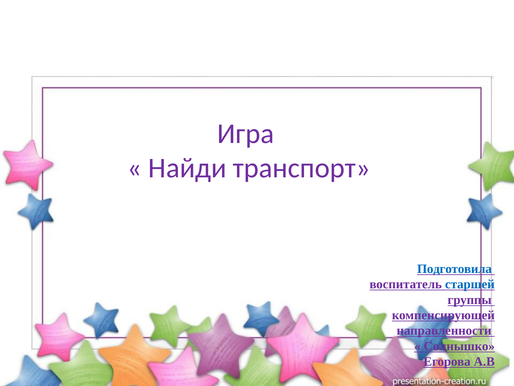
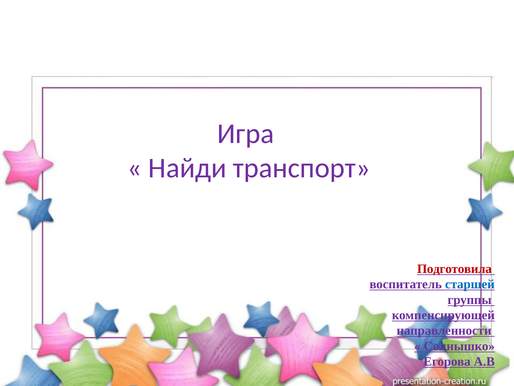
Подготовила colour: blue -> red (454, 269)
